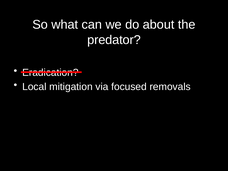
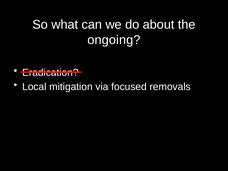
predator: predator -> ongoing (114, 40)
